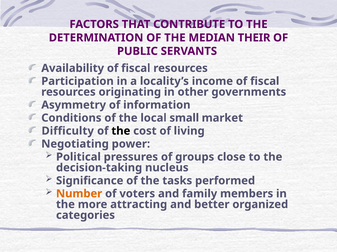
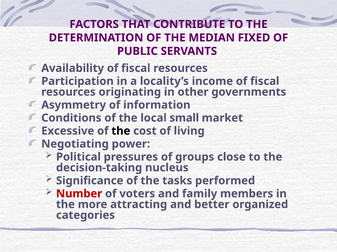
THEIR: THEIR -> FIXED (254, 38)
Difficulty: Difficulty -> Excessive (68, 131)
Number colour: orange -> red (79, 194)
